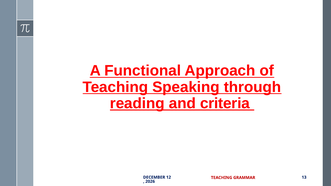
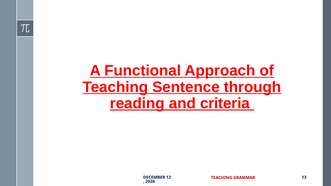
Speaking: Speaking -> Sentence (186, 87)
